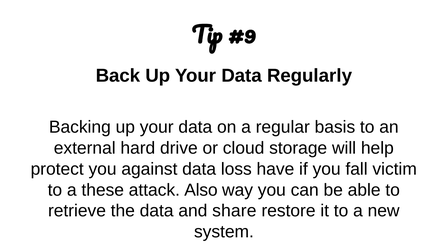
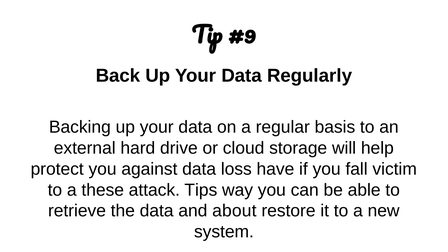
Also: Also -> Tips (201, 190)
share: share -> about (234, 211)
